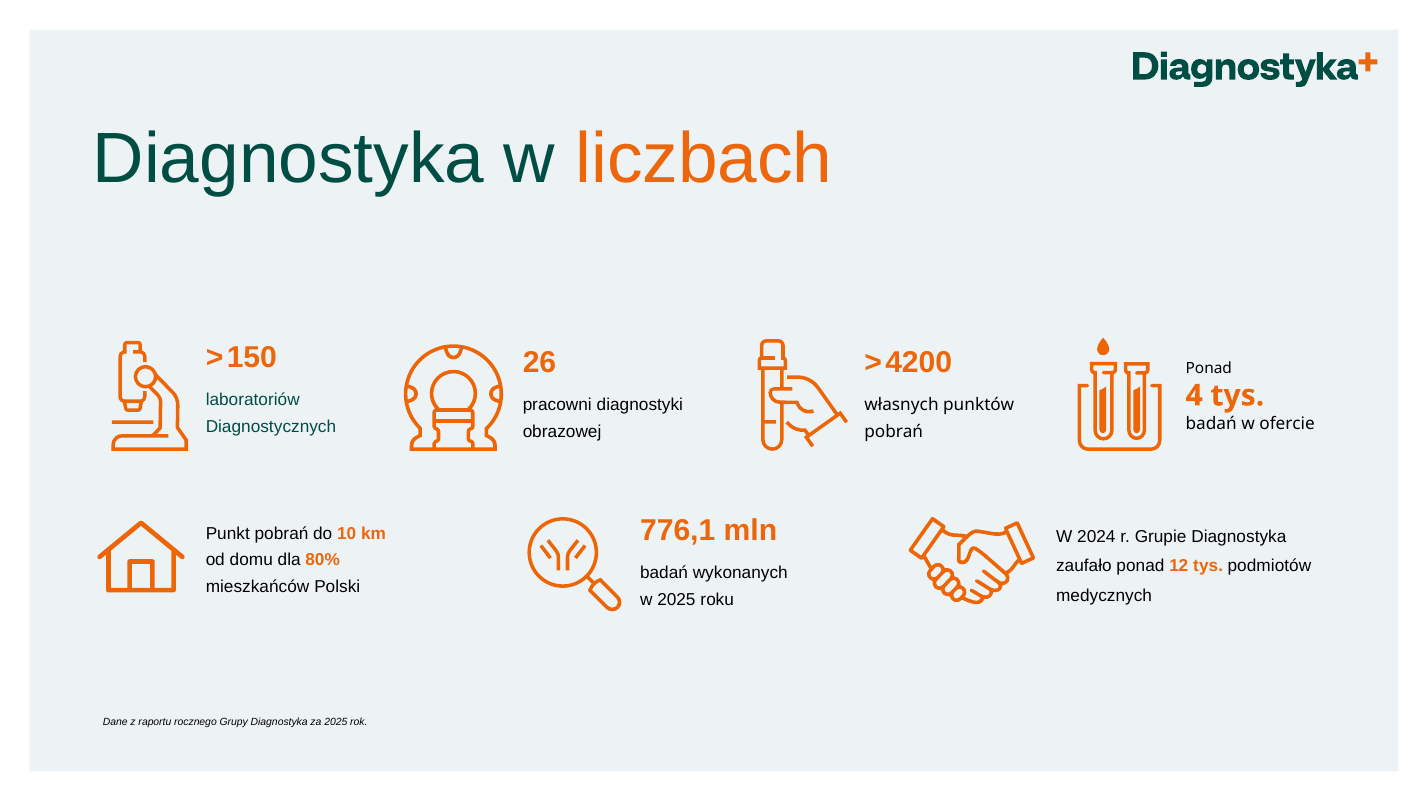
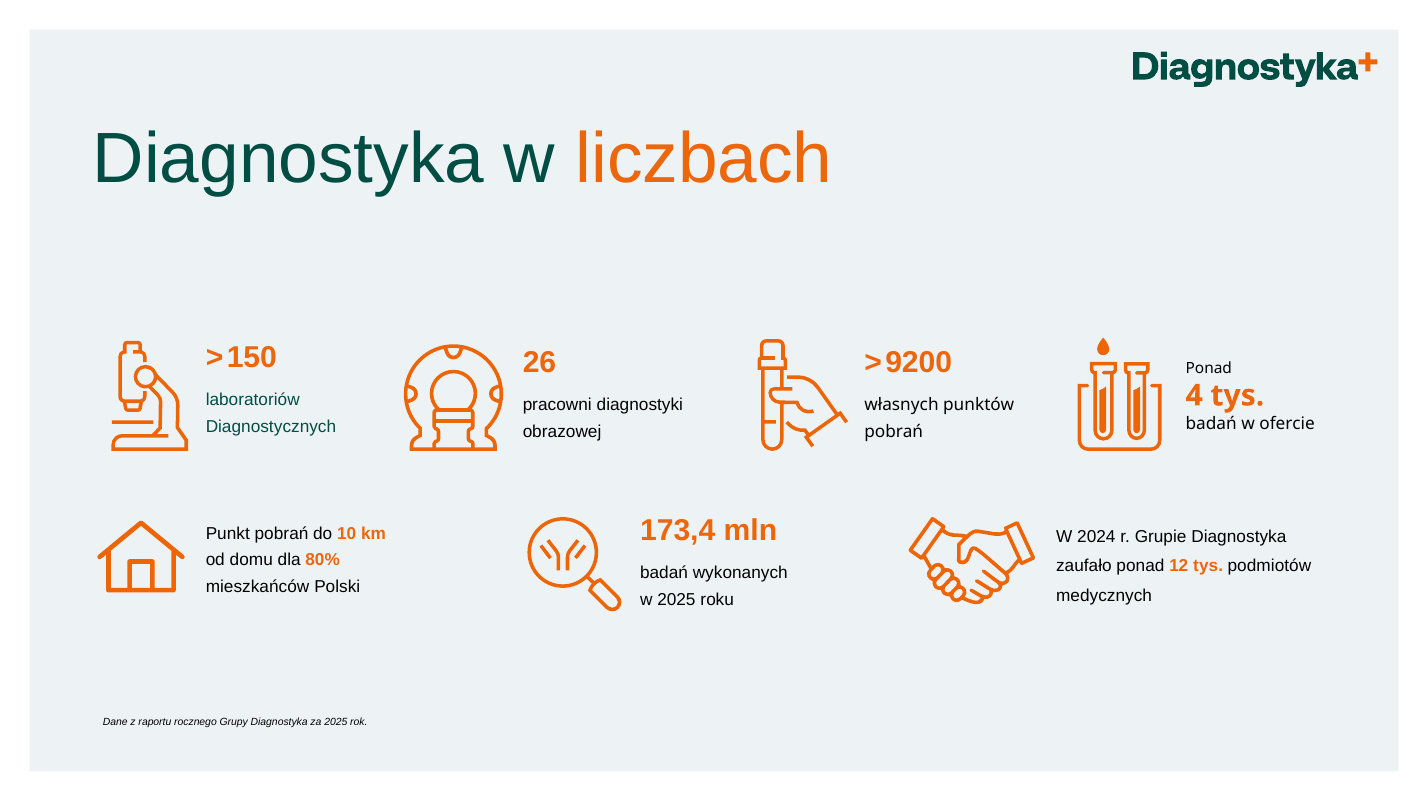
4200: 4200 -> 9200 (919, 363)
776,1: 776,1 -> 173,4 (678, 531)
